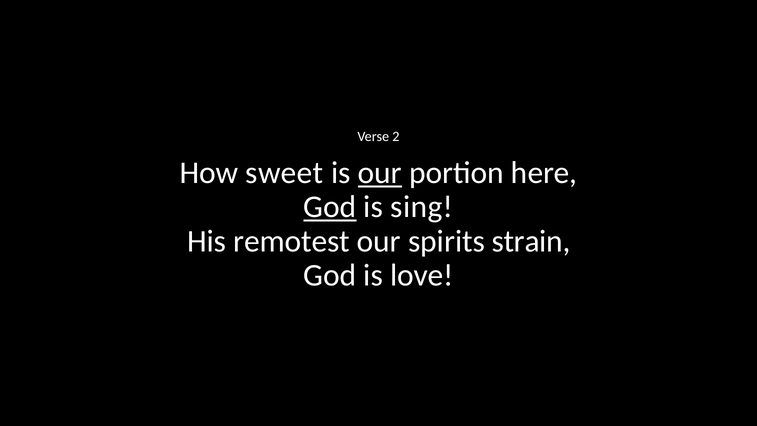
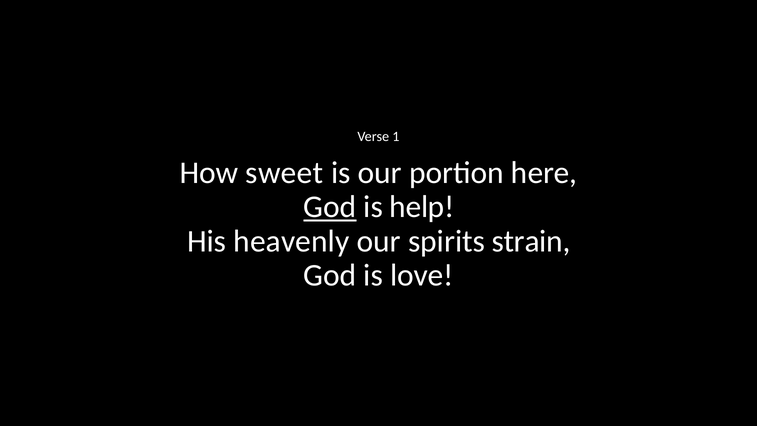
2: 2 -> 1 (396, 137)
our underline: present -> none (380, 173)
sing: sing -> help (422, 207)
remotest: remotest -> heavenly (291, 241)
